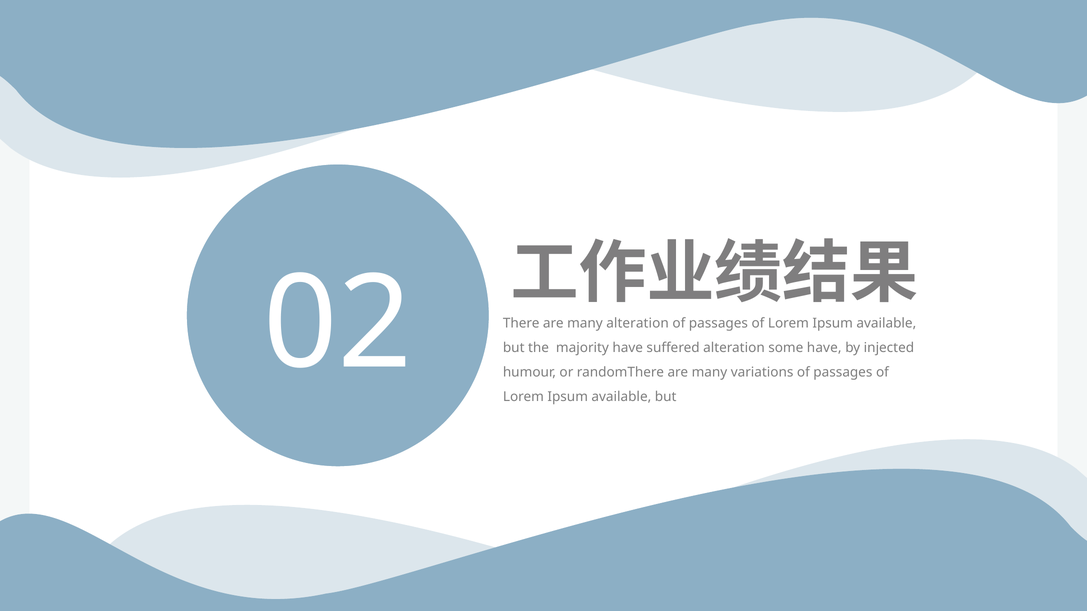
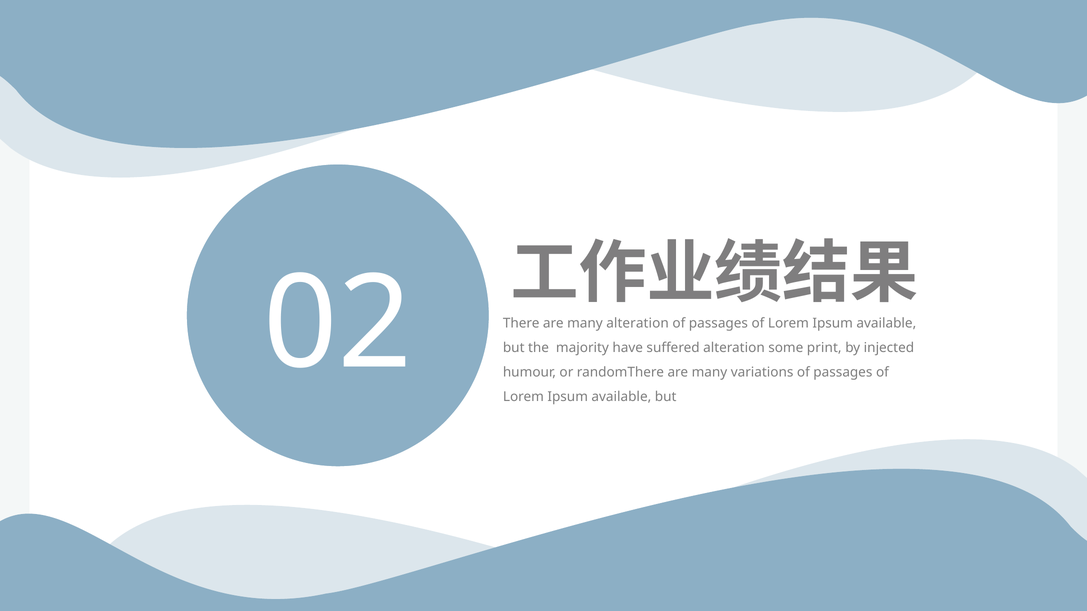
some have: have -> print (824, 348)
